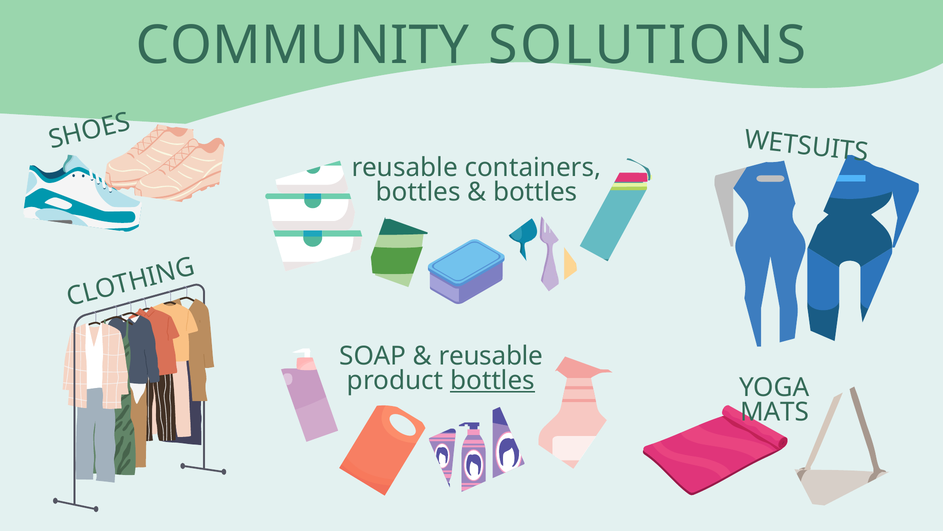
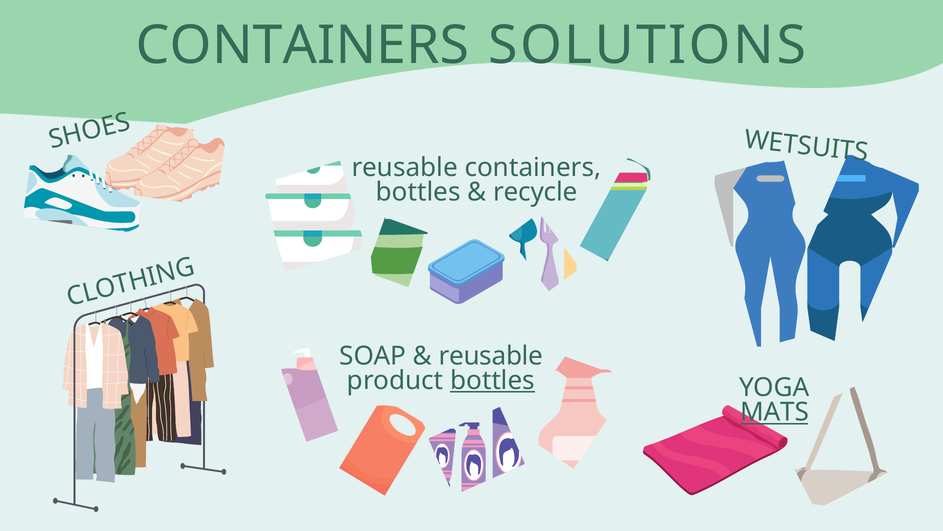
COMMUNITY: COMMUNITY -> CONTAINERS (303, 45)
bottles: bottles -> recycle (535, 192)
MATS underline: none -> present (775, 412)
